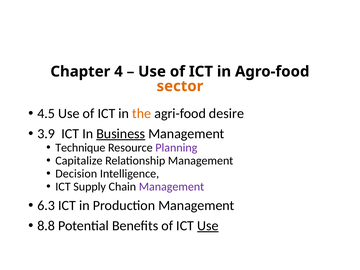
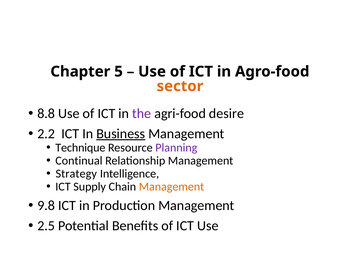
4: 4 -> 5 (119, 72)
4.5: 4.5 -> 8.8 (46, 114)
the colour: orange -> purple (142, 114)
3.9: 3.9 -> 2.2 (46, 134)
Capitalize: Capitalize -> Continual (79, 161)
Decision: Decision -> Strategy (76, 174)
Management colour: purple -> orange (171, 187)
6.3: 6.3 -> 9.8 (46, 206)
8.8: 8.8 -> 2.5 (46, 226)
Use underline: present -> none (208, 226)
